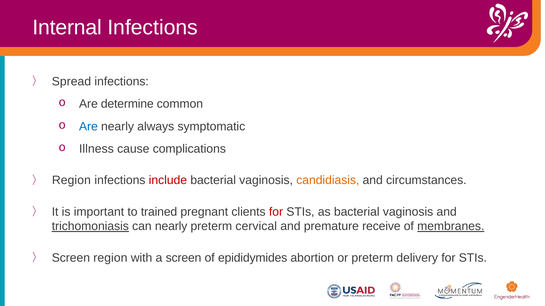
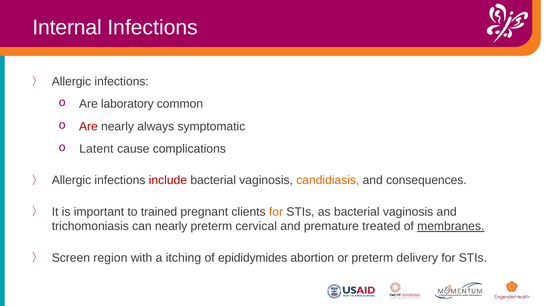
Spread: Spread -> Allergic (71, 82)
determine: determine -> laboratory (127, 104)
Are colour: blue -> red (88, 127)
Illness: Illness -> Latent (96, 149)
Region: Region -> Allergic (71, 181)
circumstances: circumstances -> consequences (426, 181)
for colour: red -> orange (276, 212)
trichomoniasis underline: present -> none (90, 227)
receive: receive -> treated (381, 227)
a screen: screen -> itching (183, 258)
